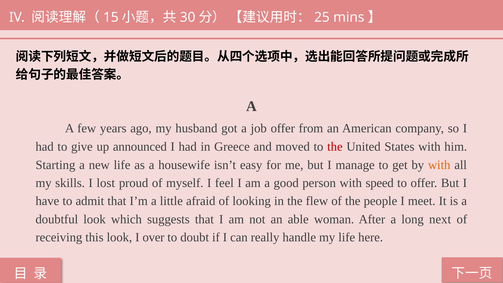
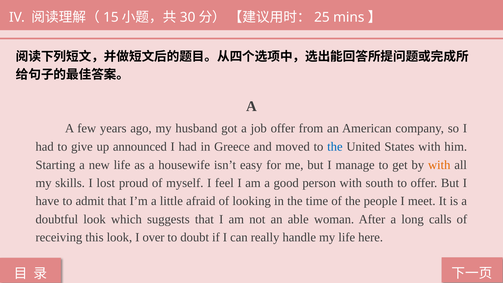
the colour: red -> blue (335, 147)
speed: speed -> south (380, 183)
flew: flew -> time (317, 201)
next: next -> calls (440, 219)
